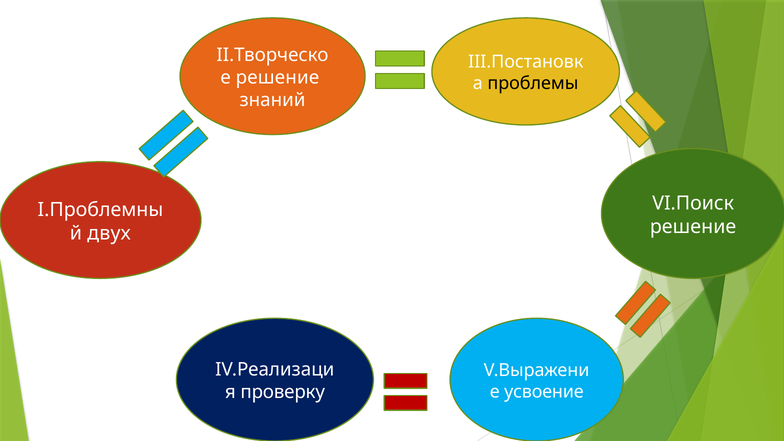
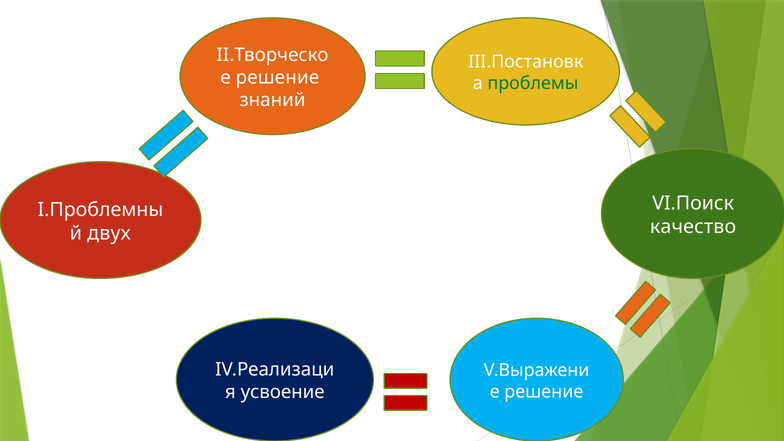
проблемы colour: black -> green (533, 83)
решение: решение -> качество (693, 227)
усвоение: усвоение -> решение (544, 392)
проверку: проверку -> усвоение (283, 392)
